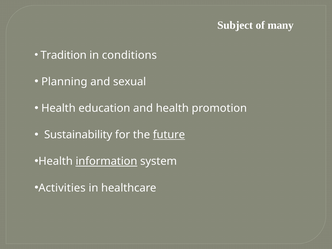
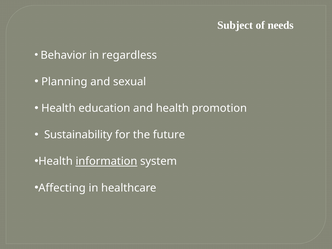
many: many -> needs (281, 25)
Tradition: Tradition -> Behavior (64, 55)
conditions: conditions -> regardless (129, 55)
future underline: present -> none (169, 135)
Activities: Activities -> Affecting (62, 188)
